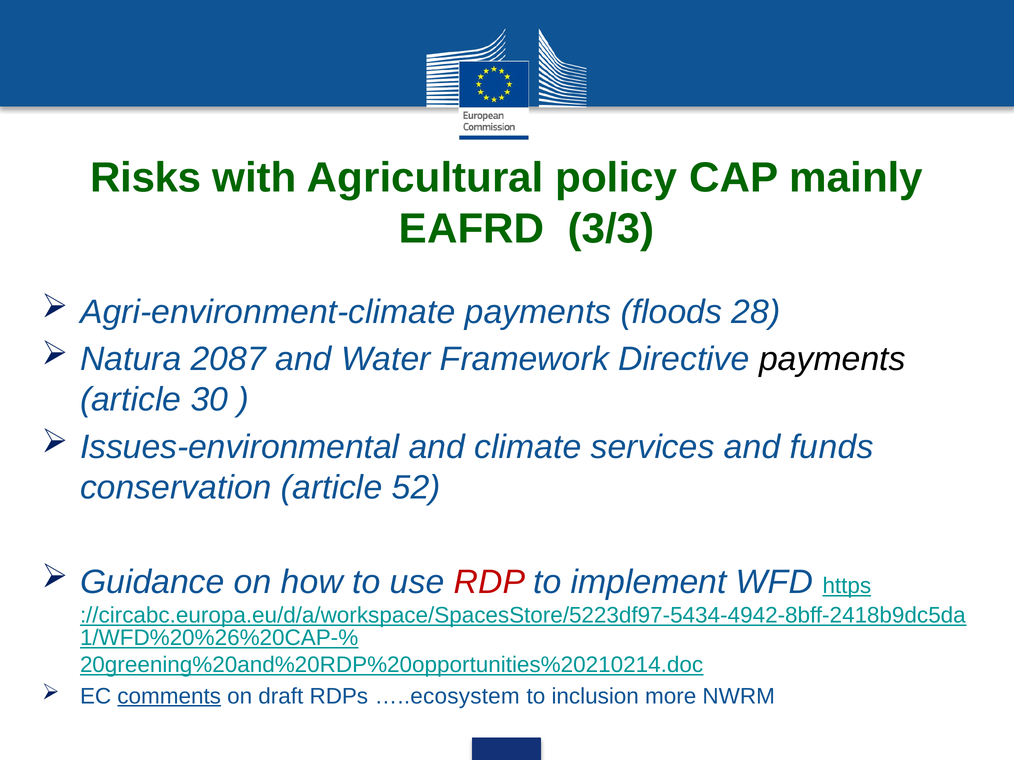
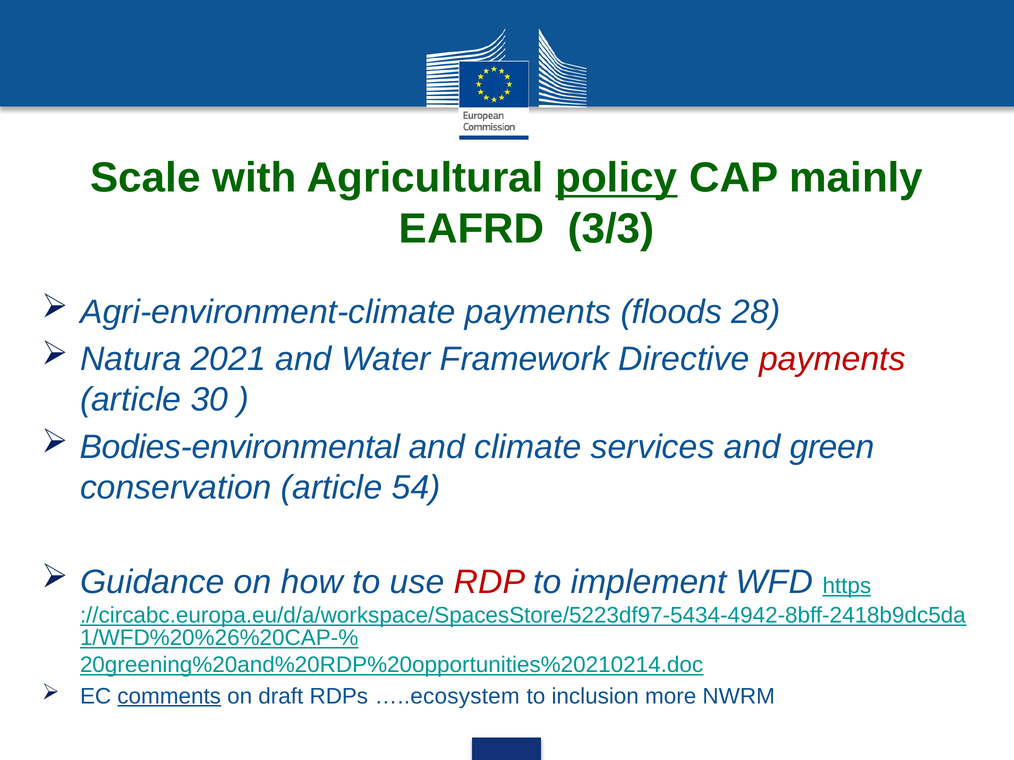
Risks: Risks -> Scale (145, 178)
policy underline: none -> present (616, 178)
2087: 2087 -> 2021 (228, 360)
payments colour: black -> red (832, 360)
Issues-environmental: Issues-environmental -> Bodies-environmental (240, 447)
funds: funds -> green (832, 447)
52: 52 -> 54 (416, 488)
